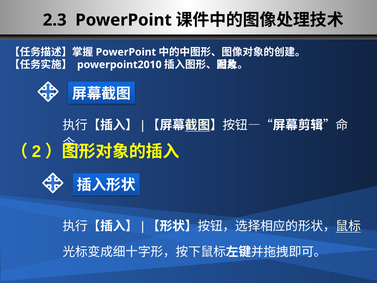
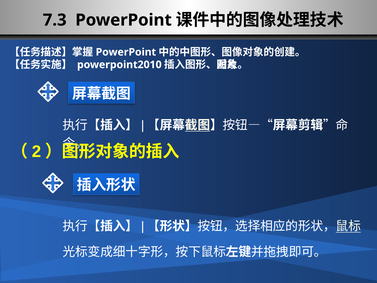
2.3: 2.3 -> 7.3 (55, 20)
